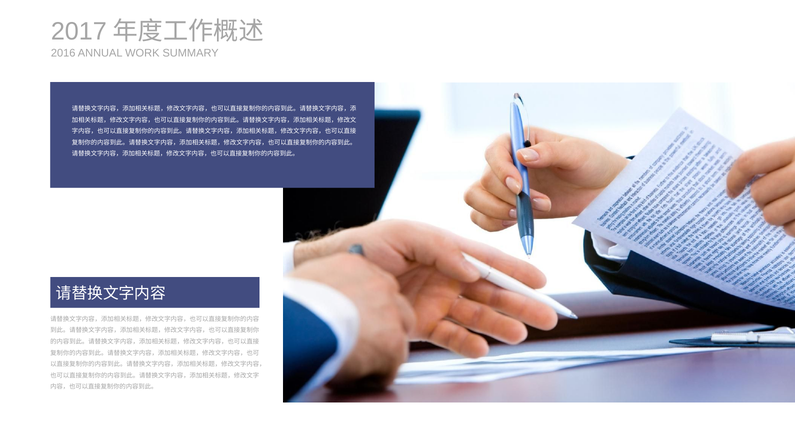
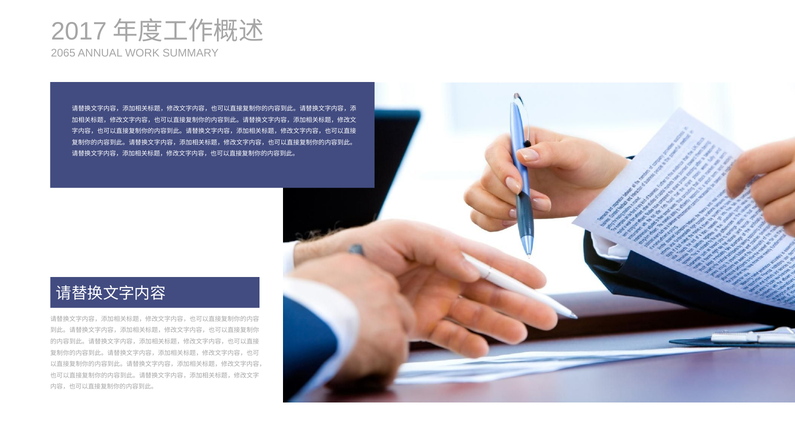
2016: 2016 -> 2065 (63, 53)
